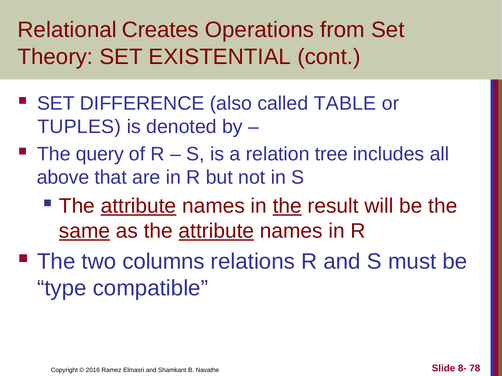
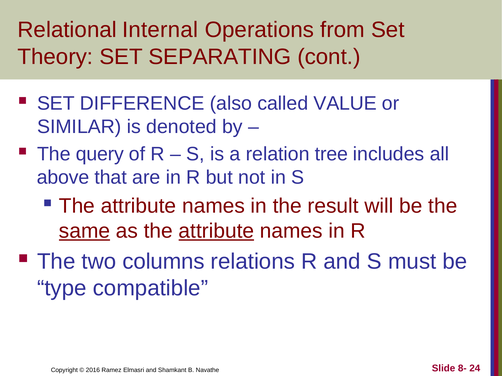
Creates: Creates -> Internal (160, 30)
EXISTENTIAL: EXISTENTIAL -> SEPARATING (220, 57)
TABLE: TABLE -> VALUE (345, 103)
TUPLES: TUPLES -> SIMILAR (79, 127)
attribute underline: present -> none (139, 206)
the underline: present -> none (287, 206)
78: 78 -> 24 (475, 369)
